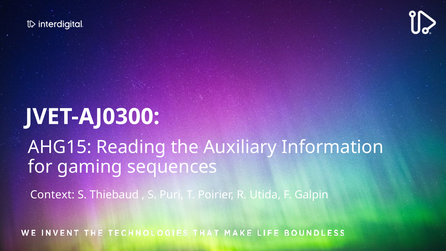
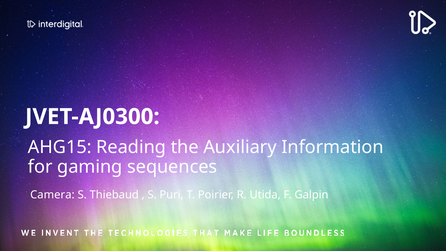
Context: Context -> Camera (52, 195)
